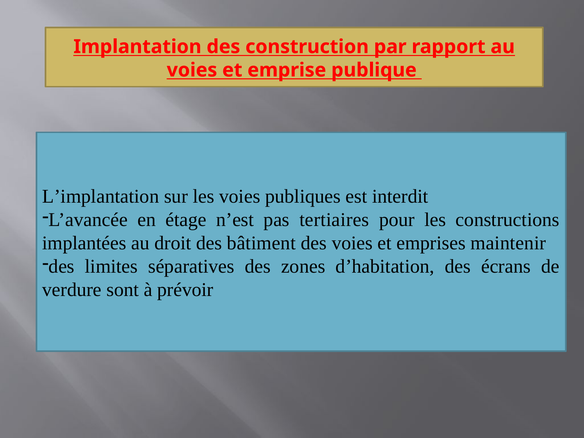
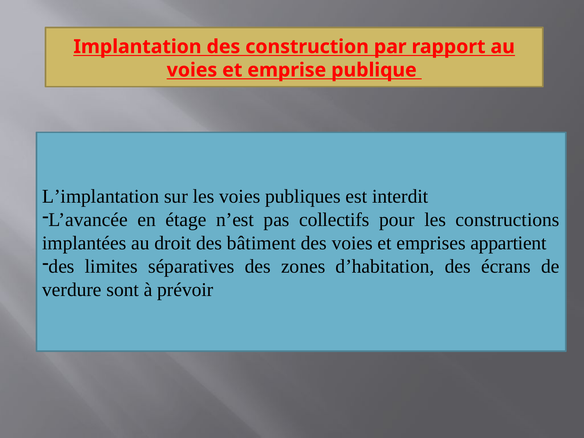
tertiaires: tertiaires -> collectifs (334, 220)
maintenir: maintenir -> appartient (508, 243)
